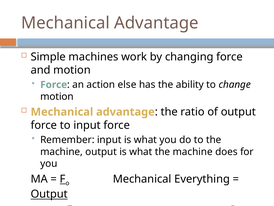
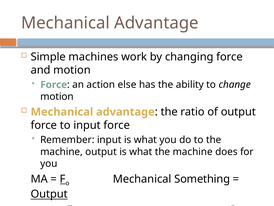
Everything: Everything -> Something (202, 179)
